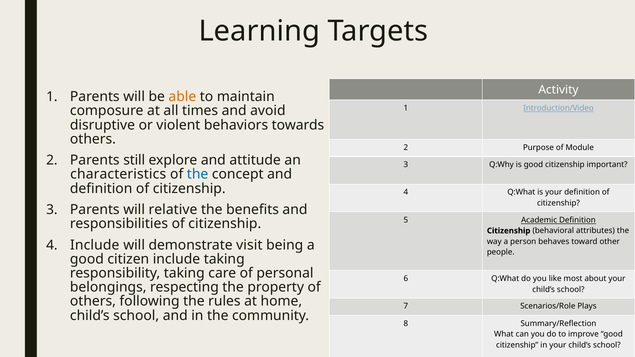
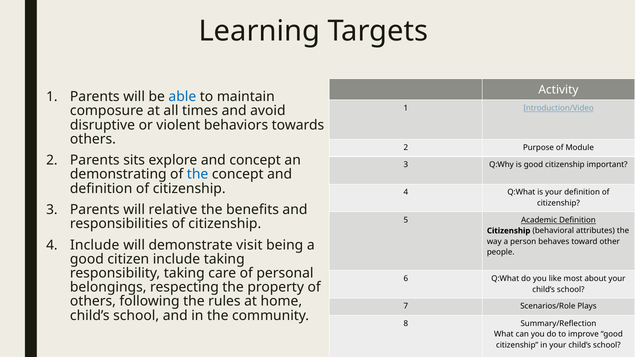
able colour: orange -> blue (182, 97)
still: still -> sits (134, 160)
and attitude: attitude -> concept (255, 160)
characteristics: characteristics -> demonstrating (118, 174)
